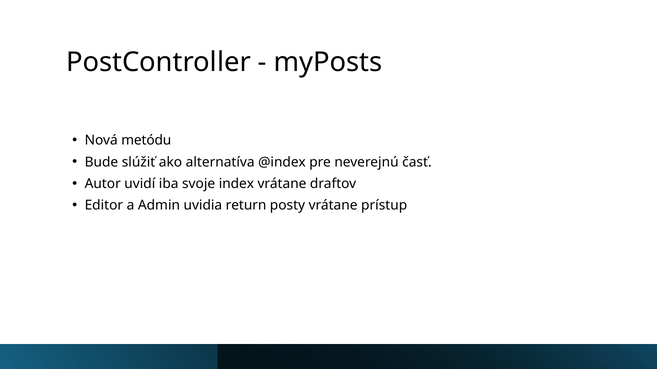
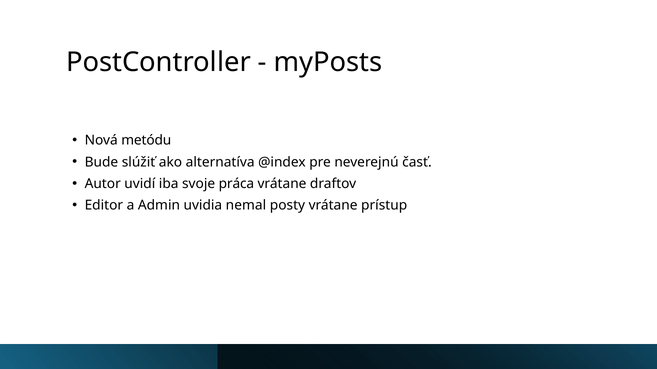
index: index -> práca (236, 184)
return: return -> nemal (246, 205)
